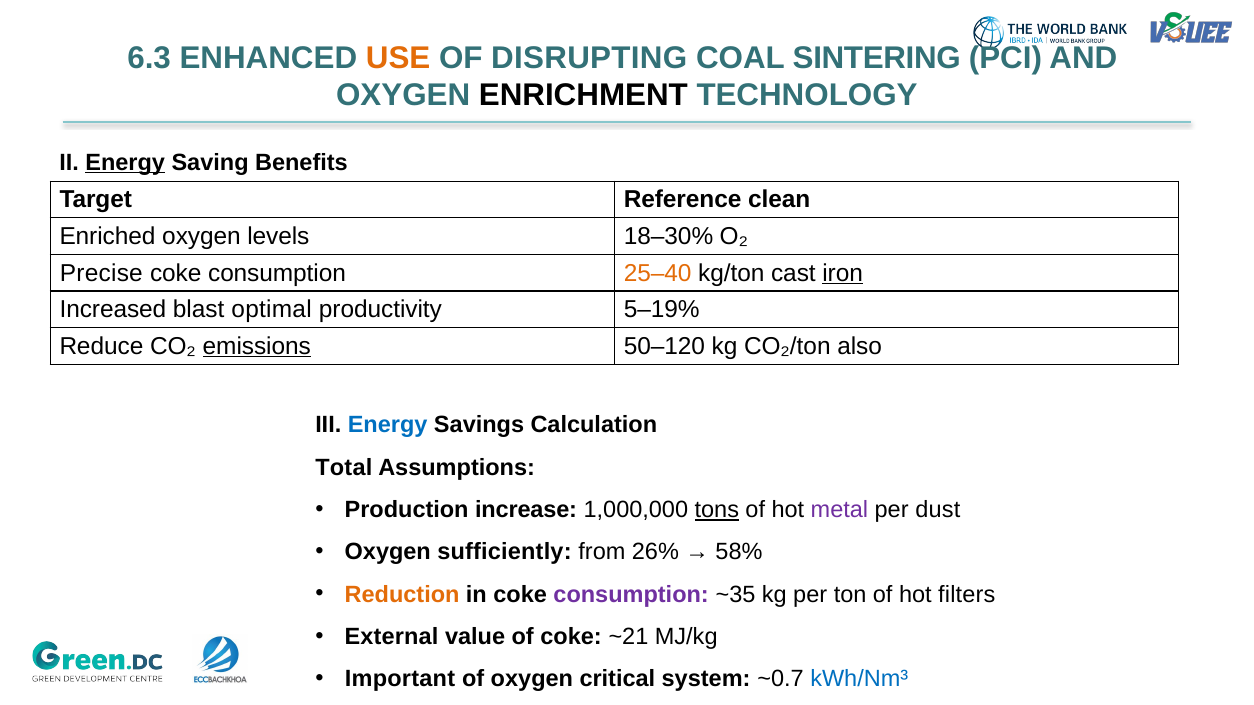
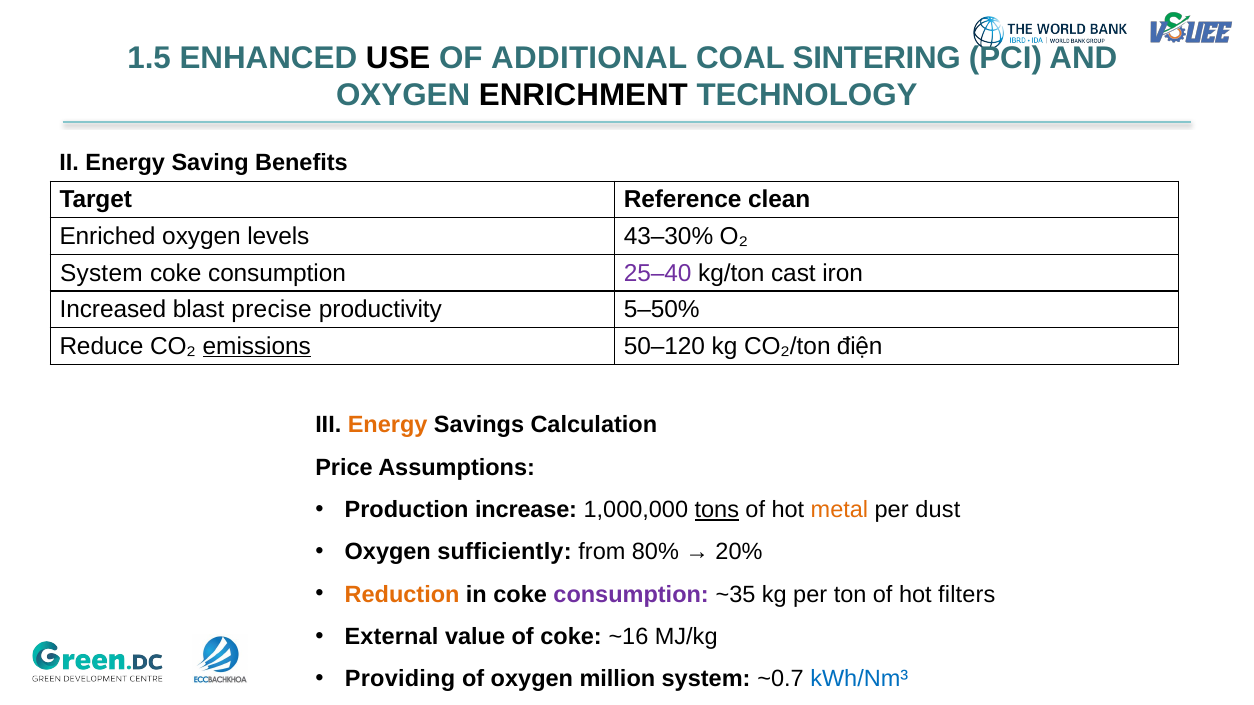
6.3: 6.3 -> 1.5 (149, 58)
USE colour: orange -> black (398, 58)
DISRUPTING: DISRUPTING -> ADDITIONAL (589, 58)
Energy underline: present -> none (125, 163)
18–30%: 18–30% -> 43–30% (669, 237)
Precise: Precise -> System (101, 273)
25–40 colour: orange -> purple (658, 273)
iron underline: present -> none (843, 273)
optimal: optimal -> precise (272, 310)
5–19%: 5–19% -> 5–50% (662, 310)
also: also -> điện (860, 346)
Energy colour: blue -> orange (388, 425)
Total: Total -> Price (344, 468)
metal colour: purple -> orange (839, 510)
26%: 26% -> 80% (655, 552)
58%: 58% -> 20% (739, 552)
~21: ~21 -> ~16 (628, 637)
Important: Important -> Providing (400, 679)
critical: critical -> million (617, 679)
